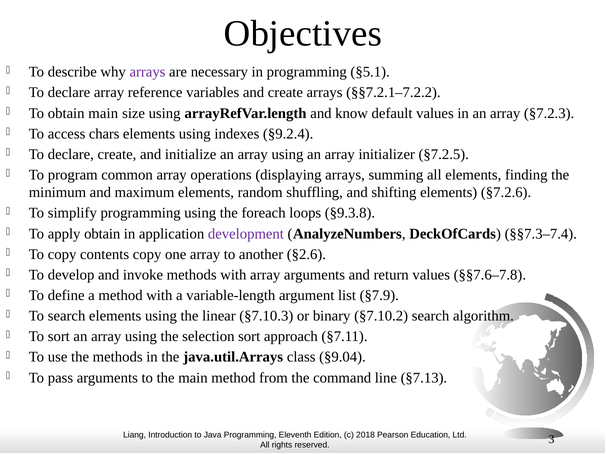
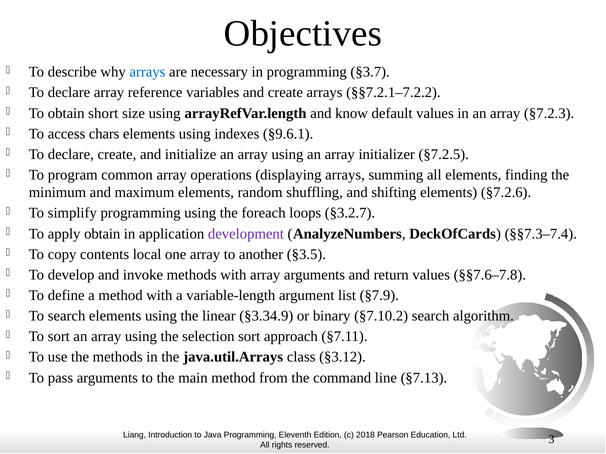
arrays colour: purple -> blue (147, 72)
§5.1: §5.1 -> §3.7 (370, 72)
obtain main: main -> short (103, 113)
§9.2.4: §9.2.4 -> §9.6.1 (288, 134)
§9.3.8: §9.3.8 -> §3.2.7 (350, 213)
contents copy: copy -> local (147, 255)
§2.6: §2.6 -> §3.5 (306, 255)
§7.10.3: §7.10.3 -> §3.34.9 (266, 316)
§9.04: §9.04 -> §3.12 (342, 357)
